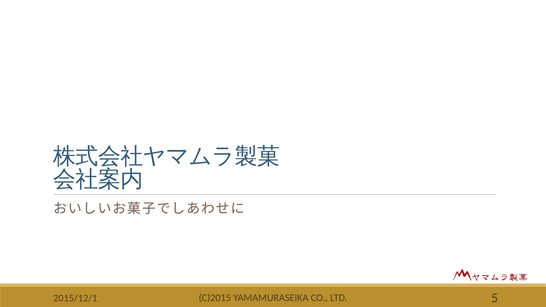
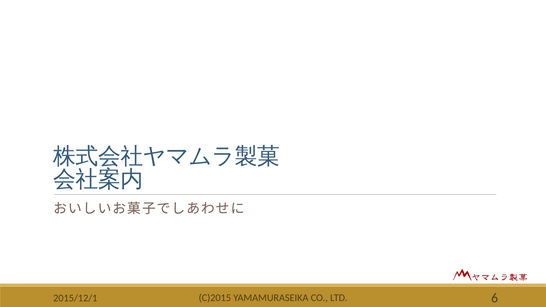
5: 5 -> 6 (495, 298)
